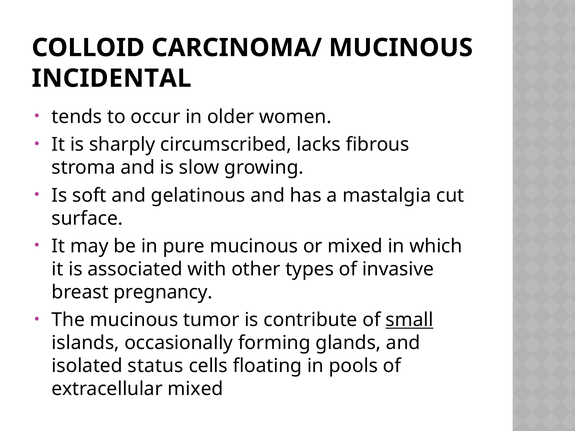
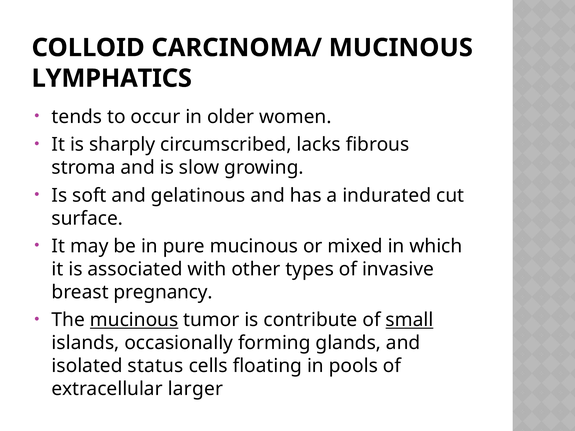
INCIDENTAL: INCIDENTAL -> LYMPHATICS (112, 78)
mastalgia: mastalgia -> indurated (387, 195)
mucinous underline: none -> present (134, 320)
extracellular mixed: mixed -> larger (195, 389)
